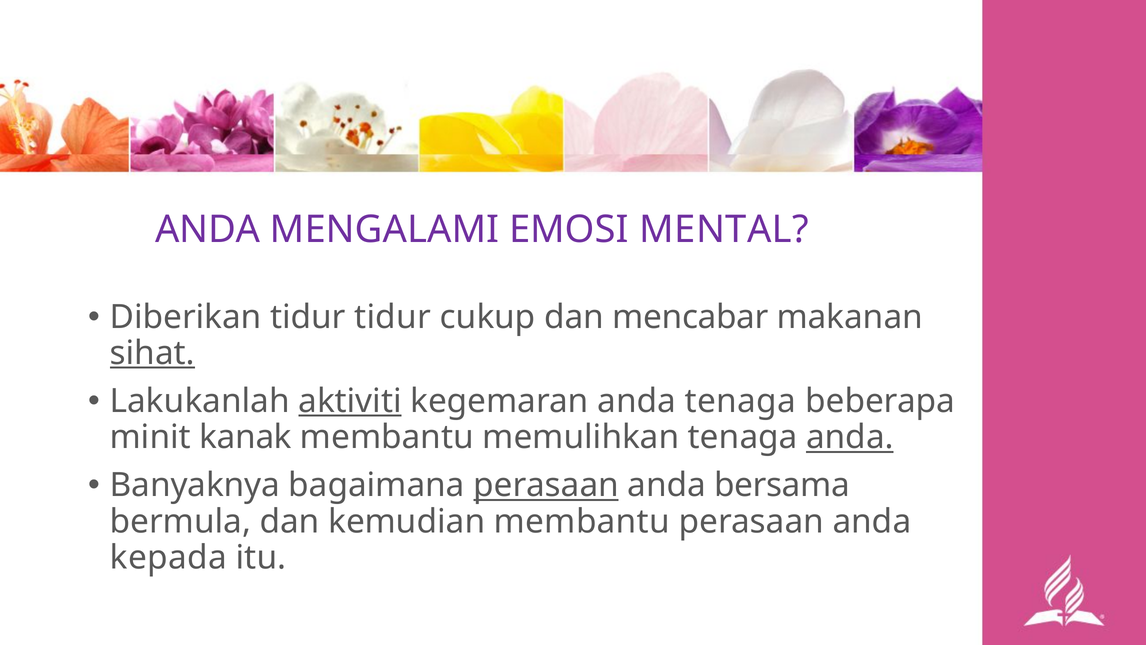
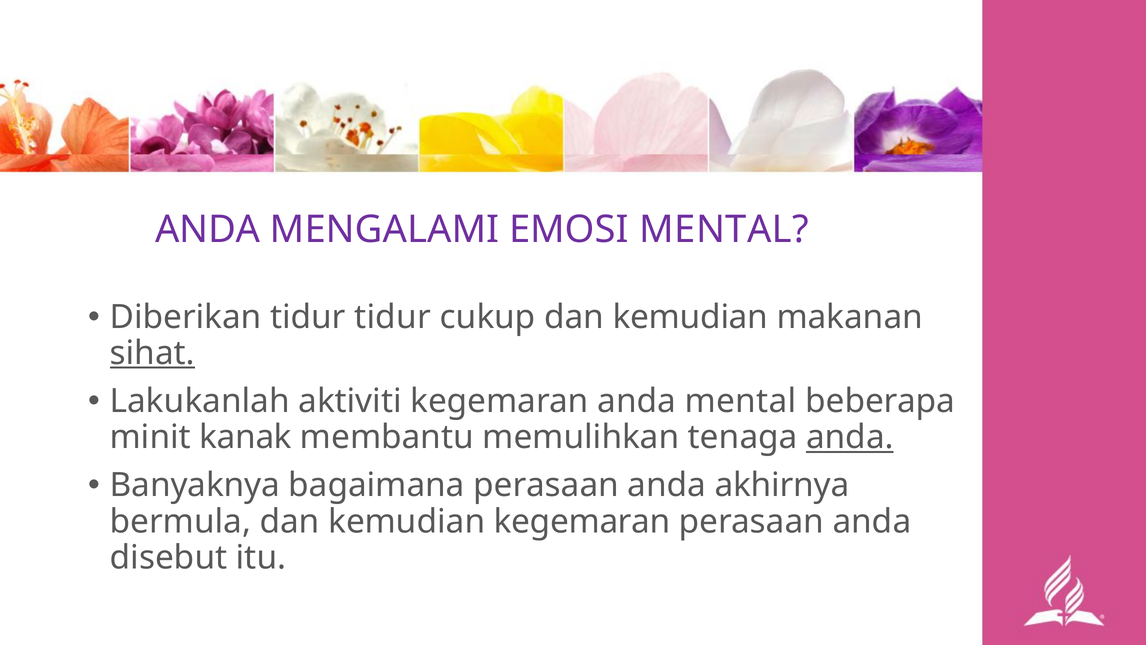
cukup dan mencabar: mencabar -> kemudian (690, 317)
aktiviti underline: present -> none (350, 401)
anda tenaga: tenaga -> mental (740, 401)
perasaan underline: present -> none (546, 485)
bersama: bersama -> akhirnya (782, 485)
kemudian membantu: membantu -> kegemaran (582, 521)
kepada: kepada -> disebut (169, 557)
